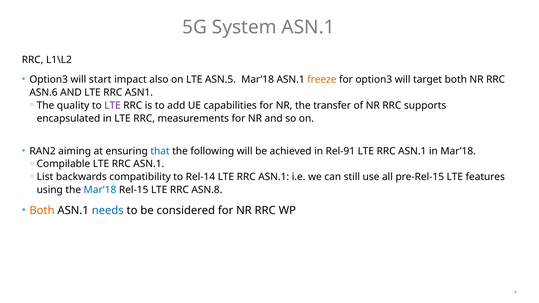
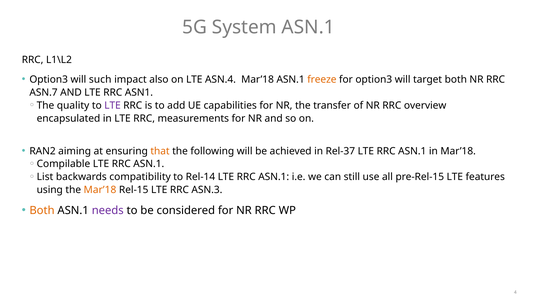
start: start -> such (100, 80)
ASN.5: ASN.5 -> ASN.4 (220, 80)
ASN.6: ASN.6 -> ASN.7 (44, 93)
supports: supports -> overview (425, 105)
that colour: blue -> orange (160, 151)
Rel-91: Rel-91 -> Rel-37 (340, 151)
Mar’18 colour: blue -> orange (100, 190)
ASN.8: ASN.8 -> ASN.3 (207, 190)
needs colour: blue -> purple (108, 211)
